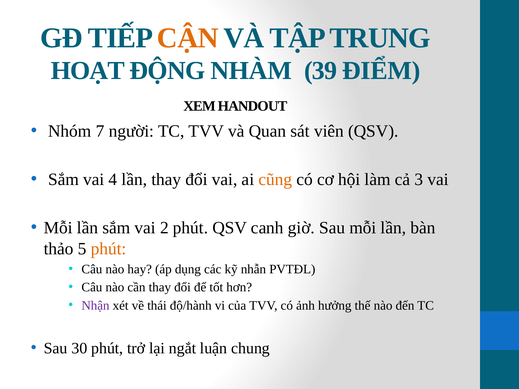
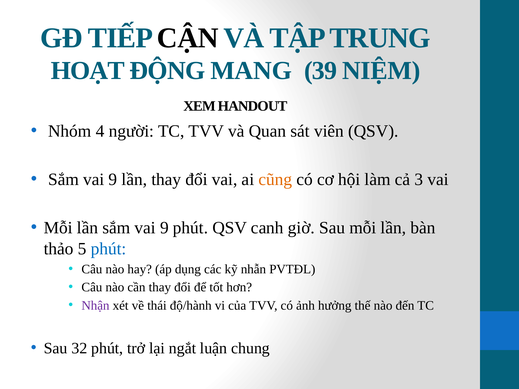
CẬN colour: orange -> black (188, 38)
NHÀM: NHÀM -> MANG (251, 71)
ĐIỂM: ĐIỂM -> NIỆM (381, 71)
7: 7 -> 4 (100, 131)
4: 4 -> 9 (113, 180)
lần sắm vai 2: 2 -> 9 (164, 228)
phút colour: orange -> blue (109, 249)
30: 30 -> 32 (79, 348)
